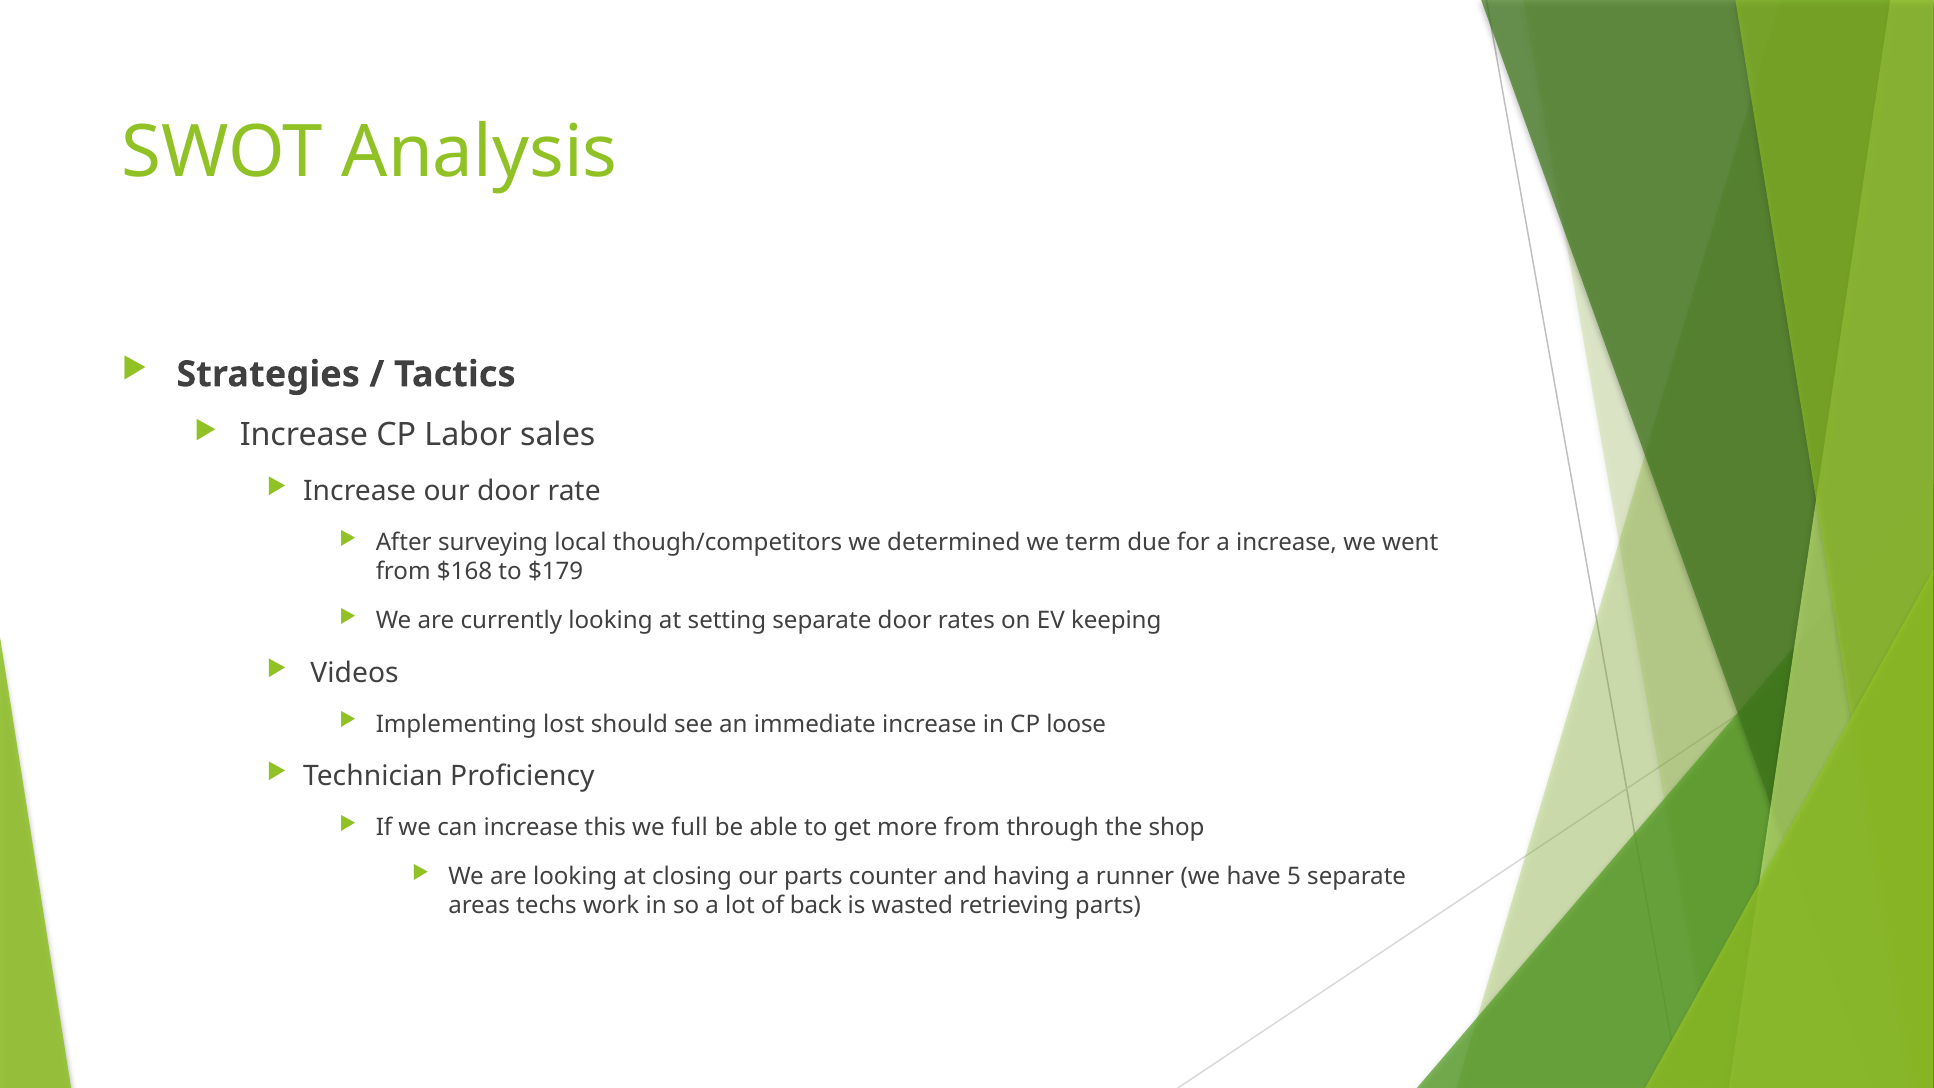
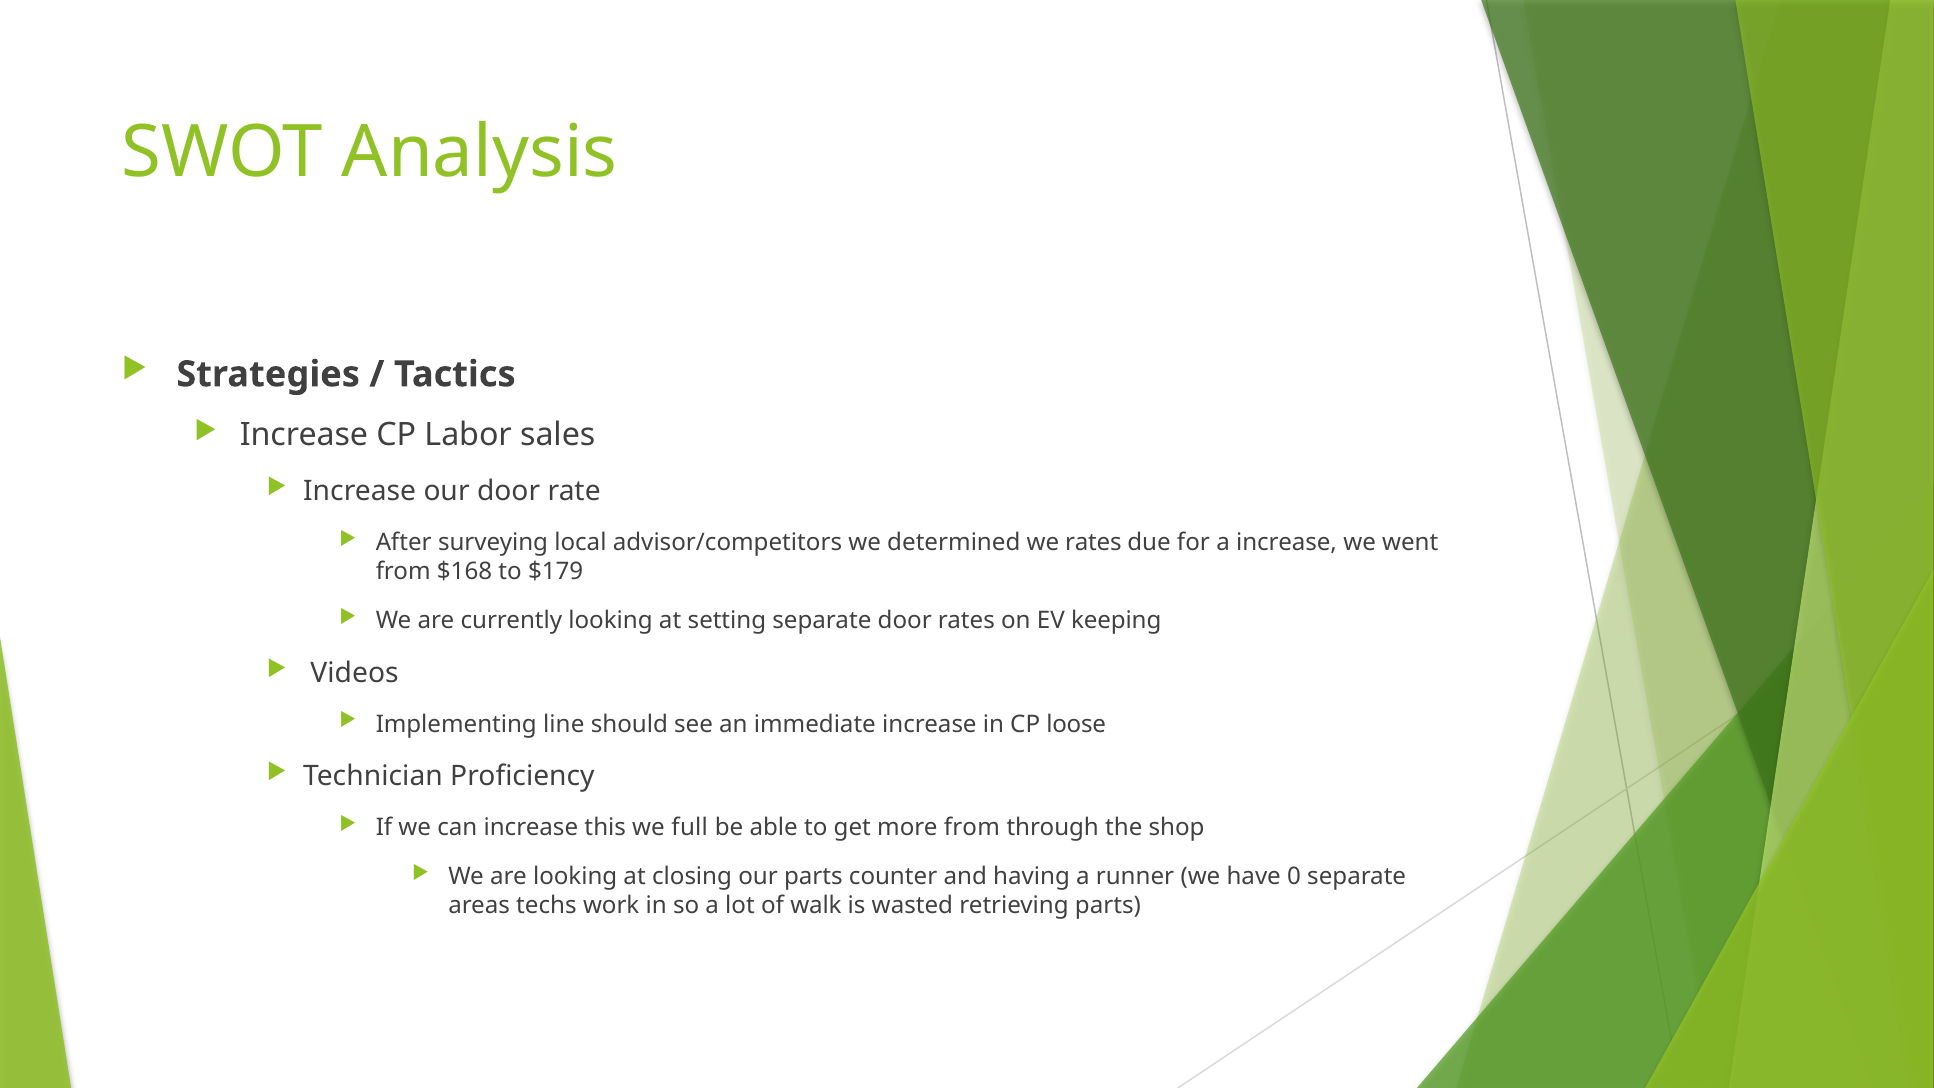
though/competitors: though/competitors -> advisor/competitors (727, 543)
we term: term -> rates (1093, 543)
lost: lost -> line (564, 724)
5: 5 -> 0 (1294, 876)
back: back -> walk (816, 905)
